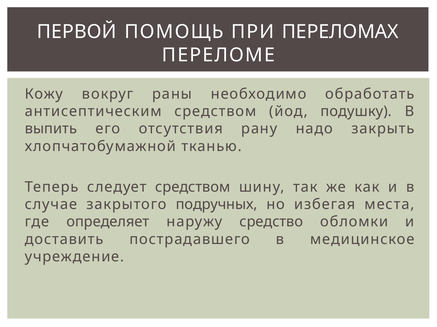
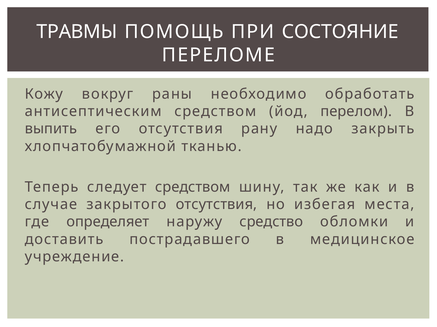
ПЕРВОЙ: ПЕРВОЙ -> ТРАВМЫ (77, 32)
ПЕРЕЛОМАХ: ПЕРЕЛОМАХ -> СОСТОЯНИЕ (340, 32)
подушку: подушку -> перелом (356, 112)
закрытого подручных: подручных -> отсутствия (216, 205)
